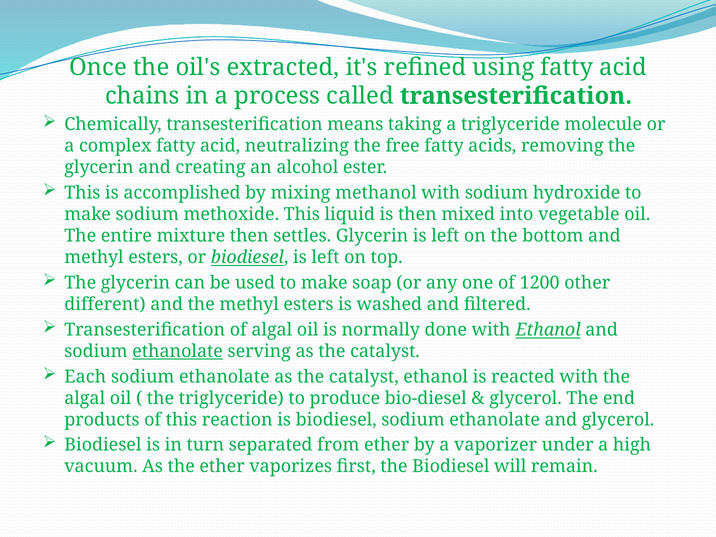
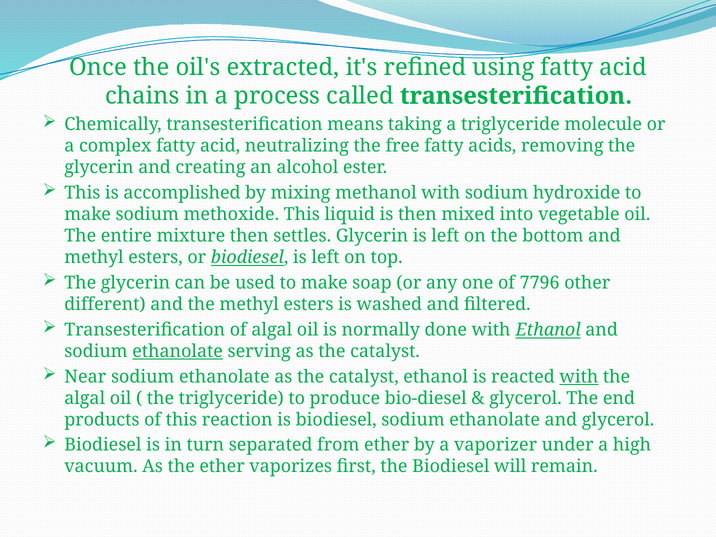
1200: 1200 -> 7796 (540, 283)
Each: Each -> Near (85, 377)
with underline: none -> present (579, 377)
